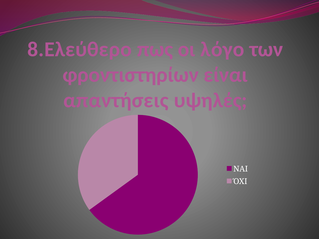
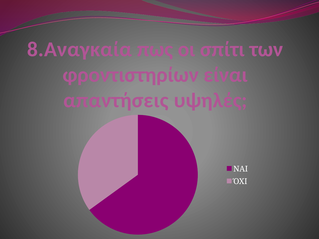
8.Ελεύθερο: 8.Ελεύθερο -> 8.Αναγκαία (80, 49)
λόγο: λόγο -> σπίτι (222, 49)
